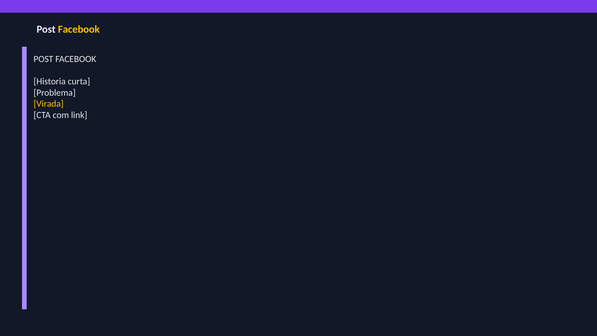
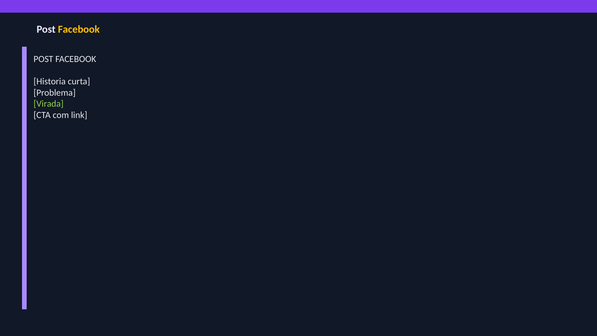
Virada colour: yellow -> light green (49, 104)
